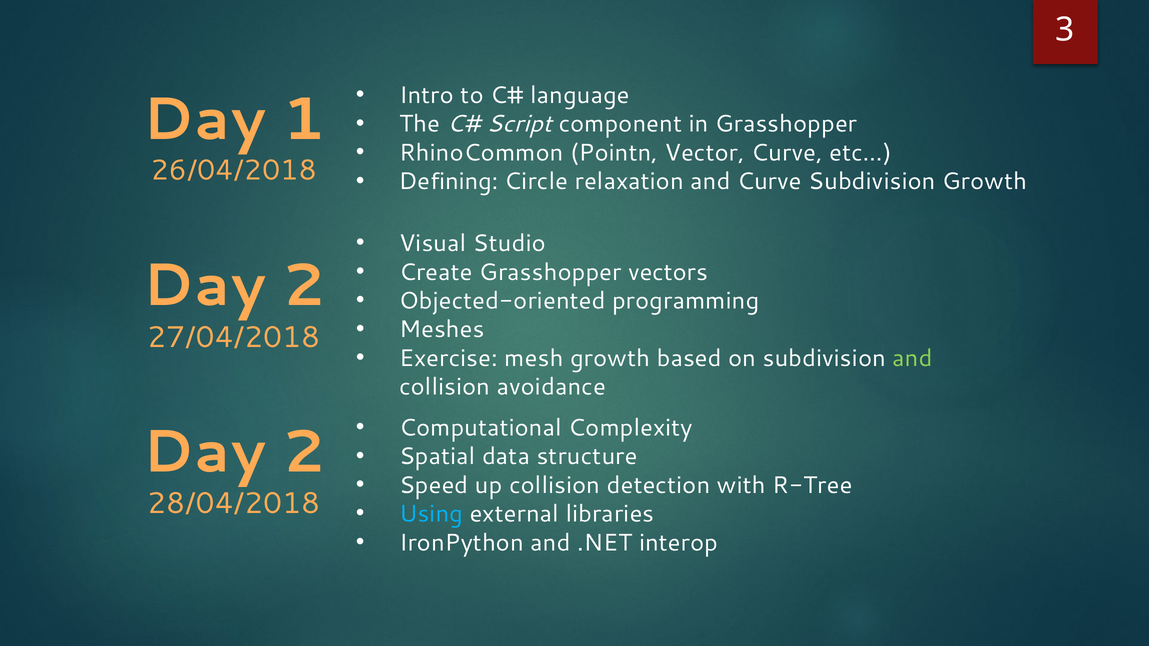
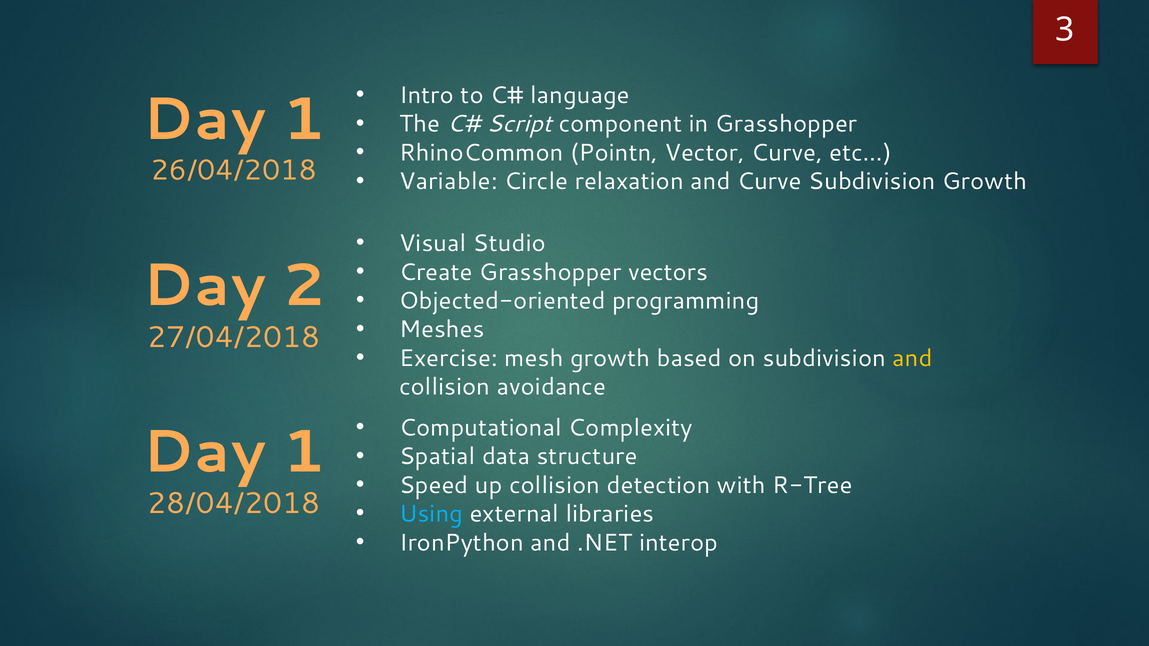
Defining: Defining -> Variable (448, 182)
and colour: light green -> yellow (912, 358)
2: 2 -> 1 (304, 452)
